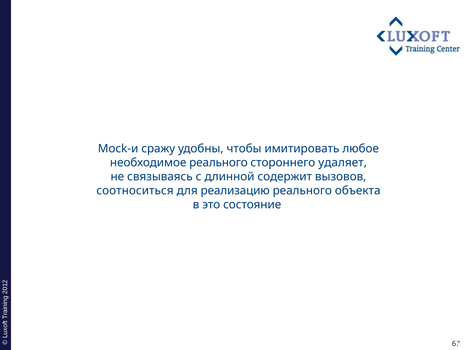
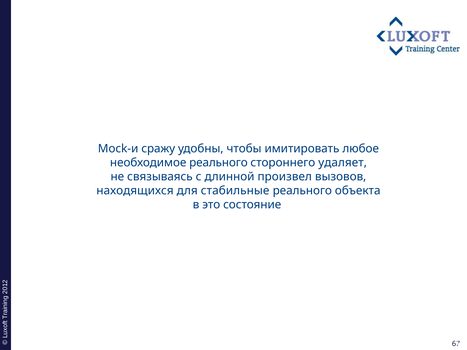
содержит: содержит -> произвел (285, 177)
соотноситься: соотноситься -> находящихся (135, 191)
реализацию: реализацию -> стабильные (235, 191)
